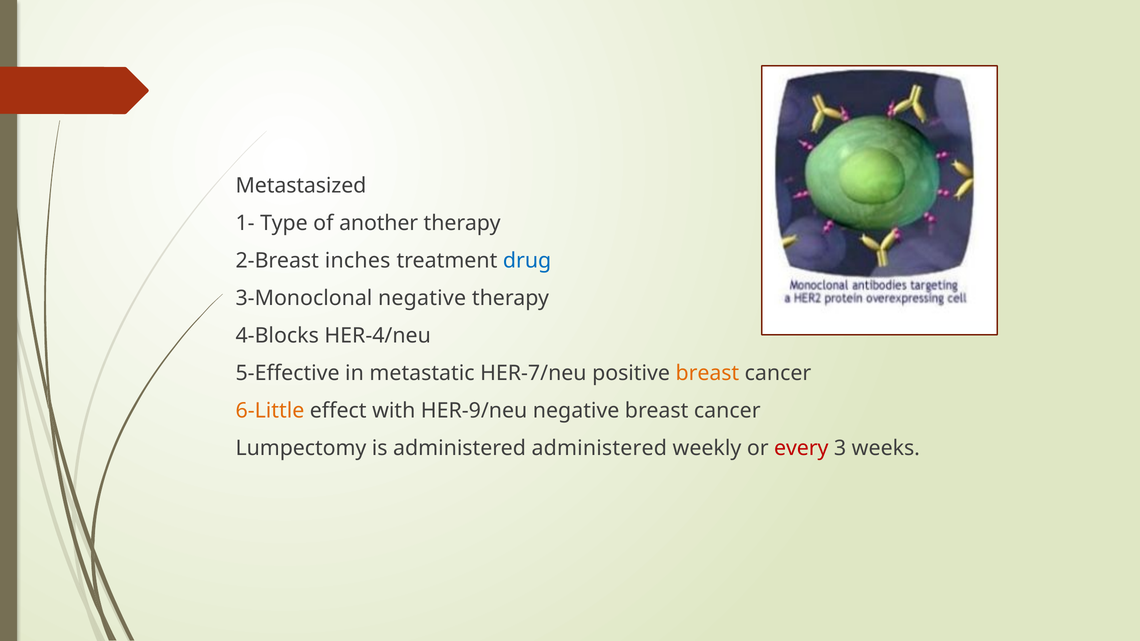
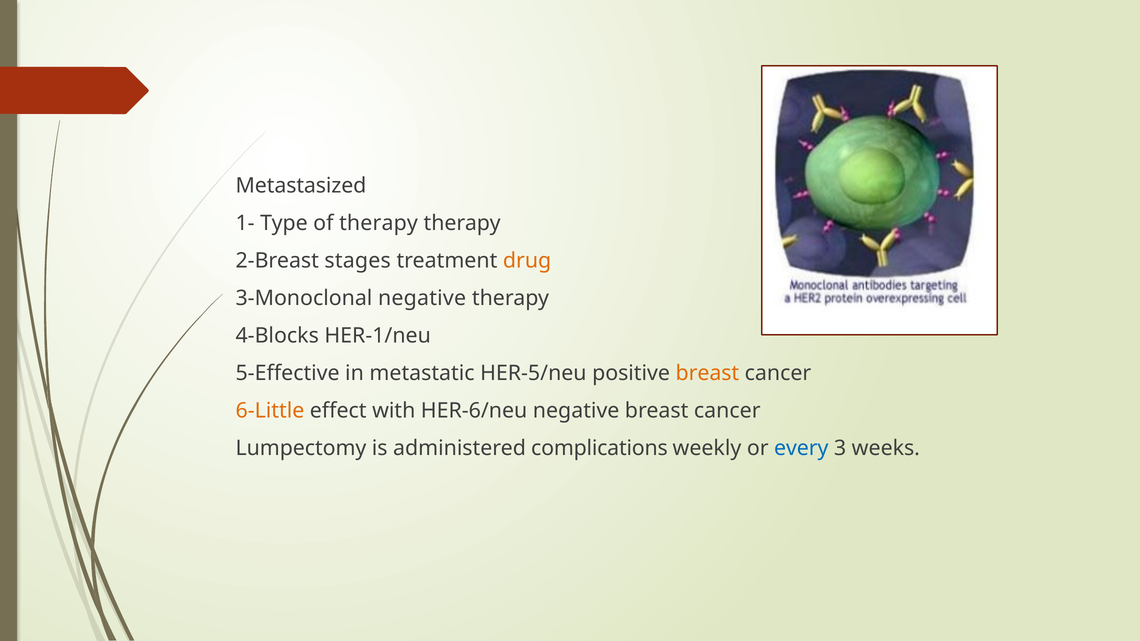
of another: another -> therapy (378, 223)
inches: inches -> stages (358, 261)
drug colour: blue -> orange (527, 261)
HER-4/neu: HER-4/neu -> HER-1/neu (378, 336)
HER-7/neu: HER-7/neu -> HER-5/neu (533, 374)
HER-9/neu: HER-9/neu -> HER-6/neu (474, 411)
administered administered: administered -> complications (599, 449)
every colour: red -> blue (801, 449)
